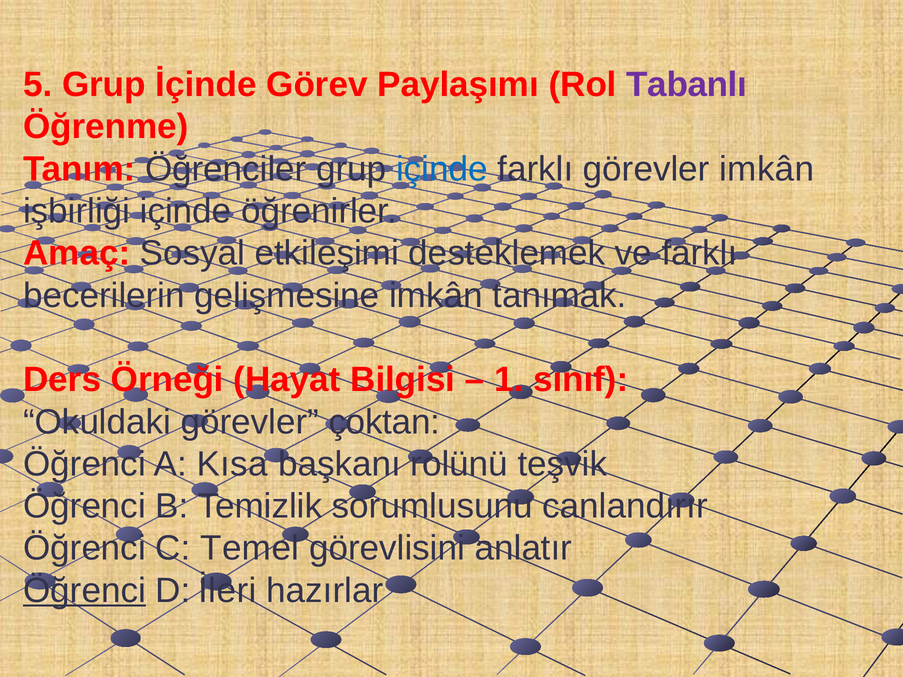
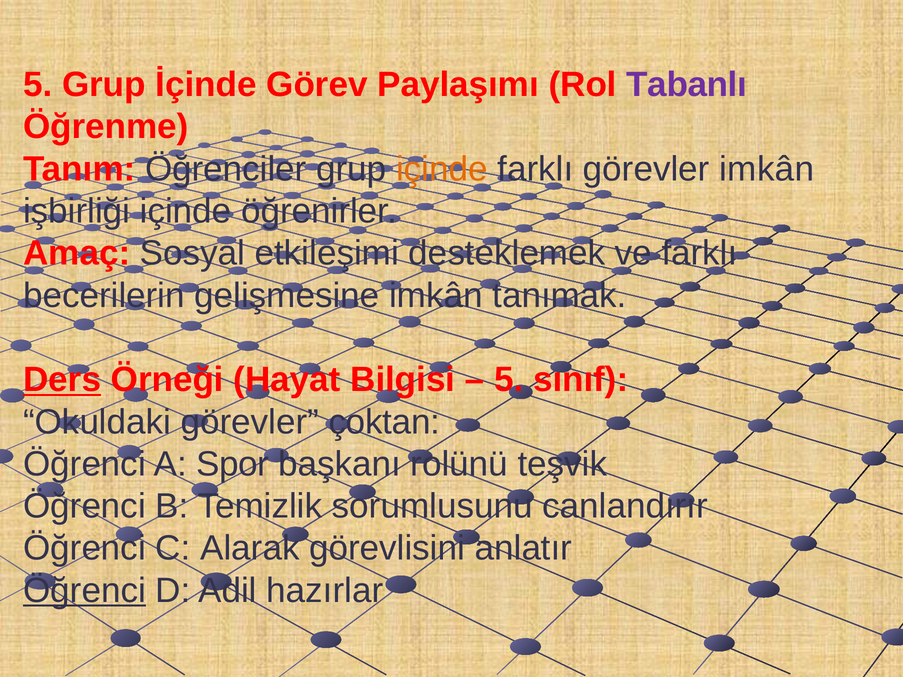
içinde colour: blue -> orange (442, 169)
Ders underline: none -> present (62, 380)
1: 1 -> 5 (509, 380)
Kısa: Kısa -> Spor (233, 464)
Temel: Temel -> Alarak (250, 549)
İleri: İleri -> Adil (228, 591)
